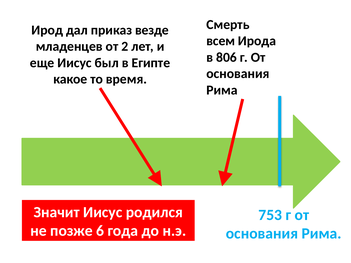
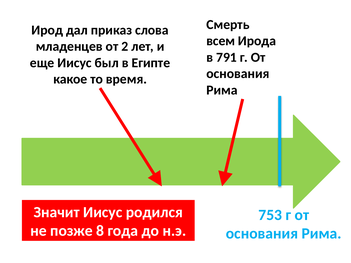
везде: везде -> слова (152, 30)
806: 806 -> 791 (227, 57)
6: 6 -> 8 (100, 231)
